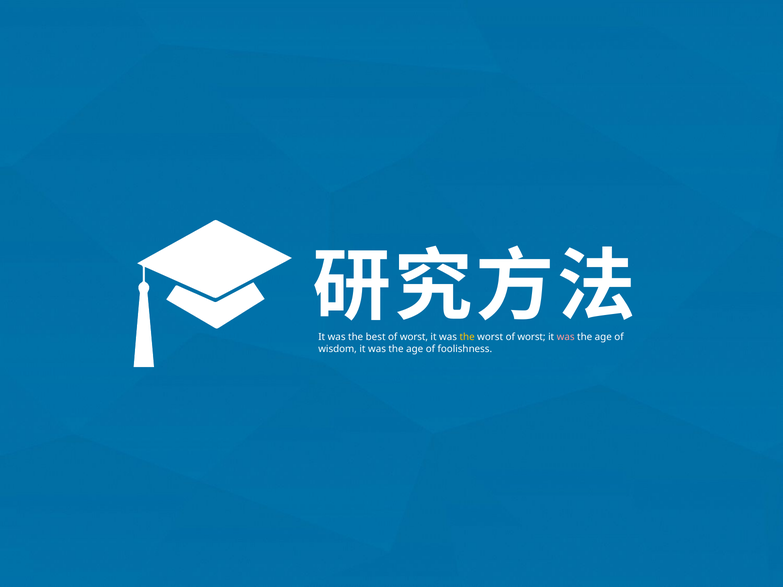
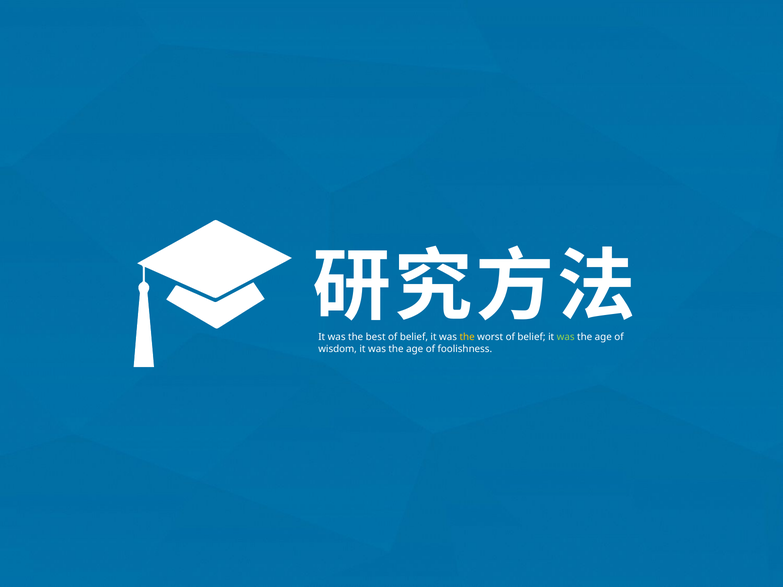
best of worst: worst -> belief (414, 337)
worst of worst: worst -> belief (531, 337)
was colour: pink -> light green (566, 337)
